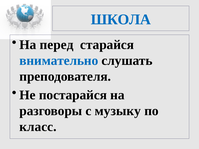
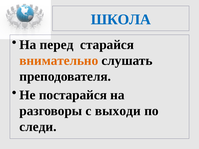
внимательно colour: blue -> orange (59, 61)
музыку: музыку -> выходи (118, 111)
класс: класс -> следи (38, 127)
